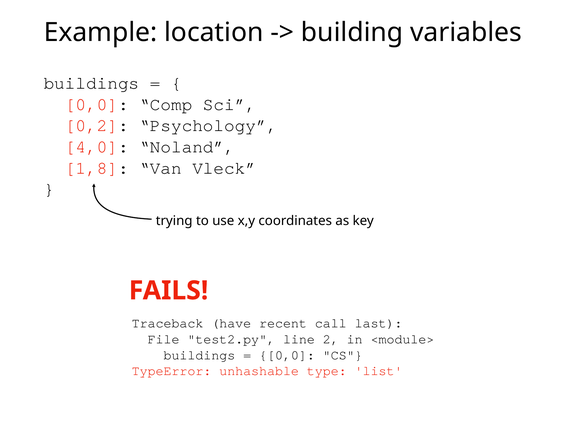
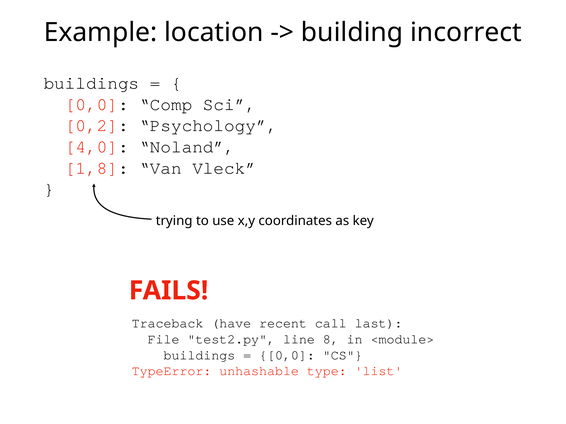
variables: variables -> incorrect (466, 33)
2: 2 -> 8 (331, 340)
